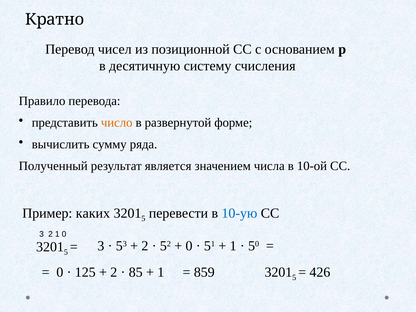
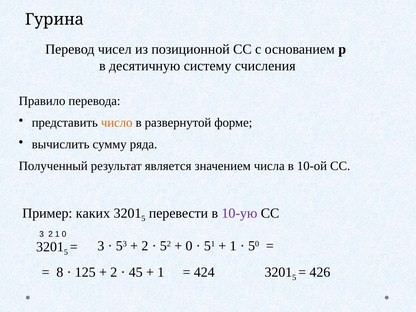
Кратно: Кратно -> Гурина (55, 19)
10-ую colour: blue -> purple (239, 213)
0: 0 -> 8 (60, 272)
85: 85 -> 45 (136, 272)
859: 859 -> 424 (204, 272)
